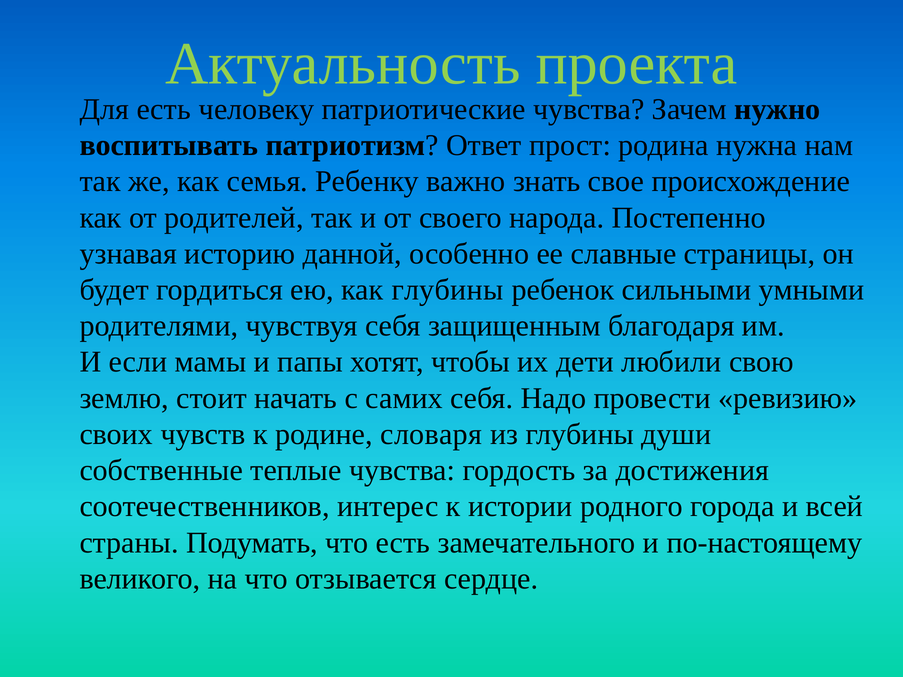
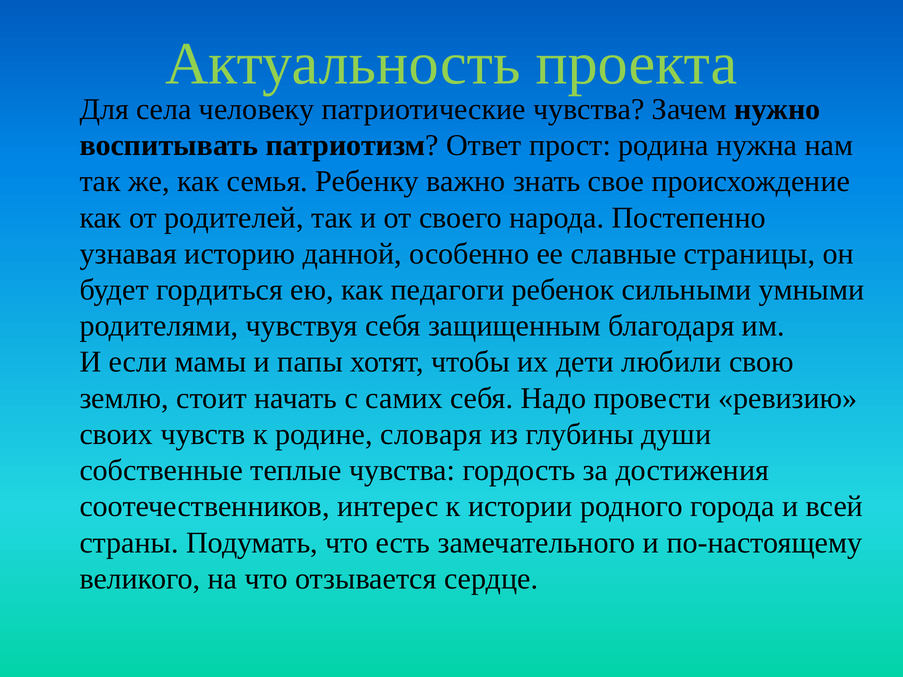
Для есть: есть -> села (164, 109)
как глубины: глубины -> педагоги (448, 290)
